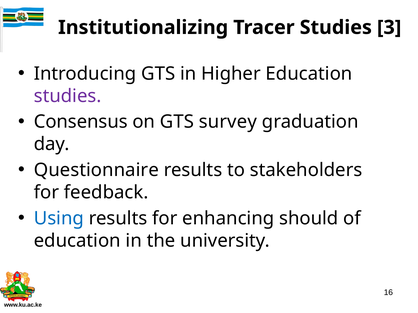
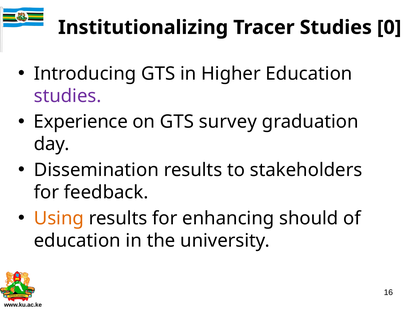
3: 3 -> 0 (389, 27)
Consensus: Consensus -> Experience (81, 122)
Questionnaire: Questionnaire -> Dissemination (96, 170)
Using colour: blue -> orange (59, 219)
